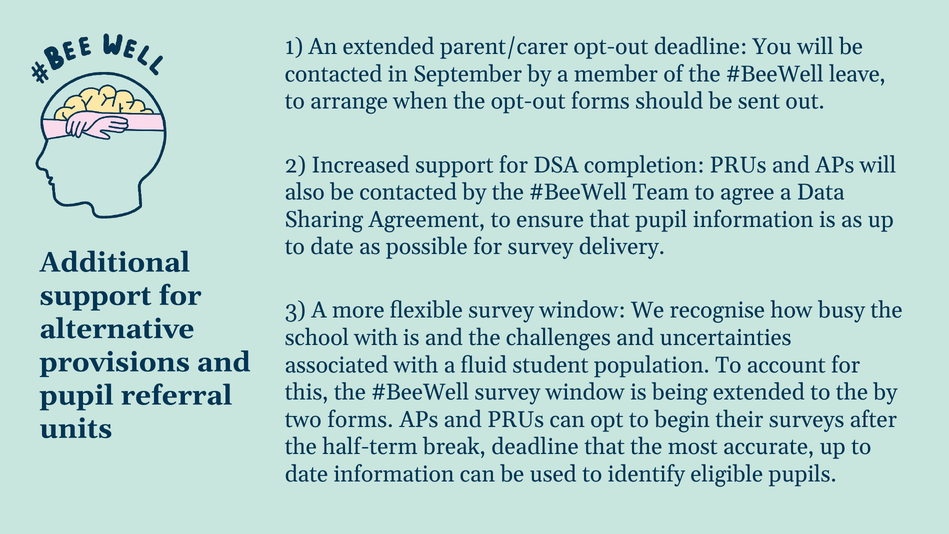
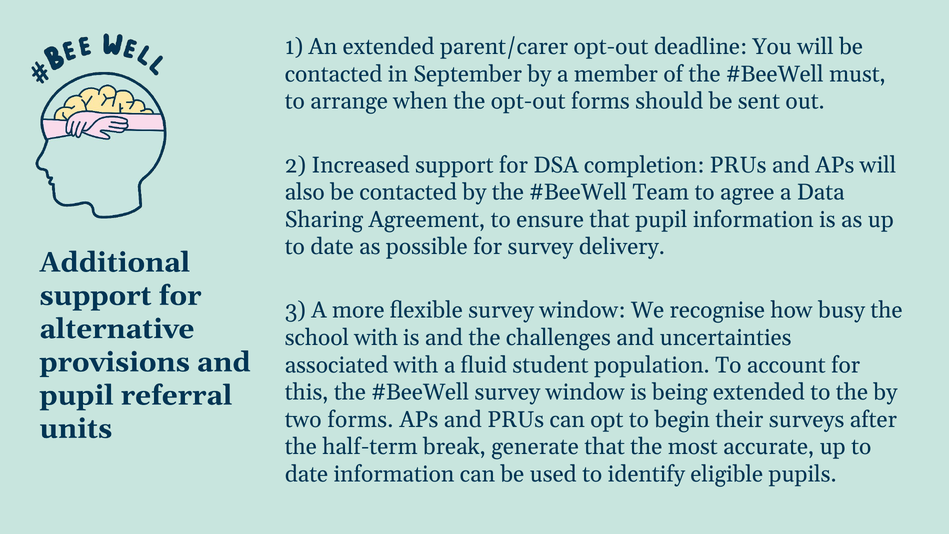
leave: leave -> must (857, 74)
break deadline: deadline -> generate (535, 447)
